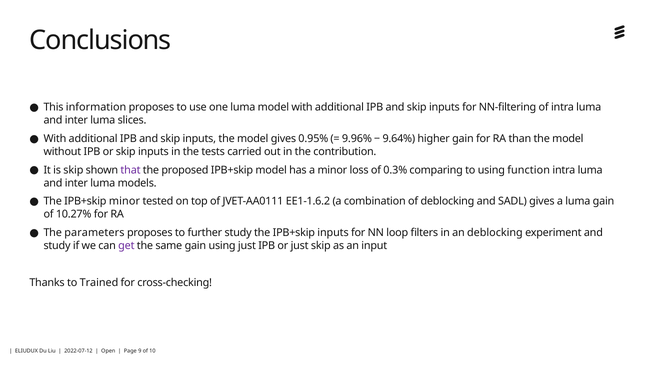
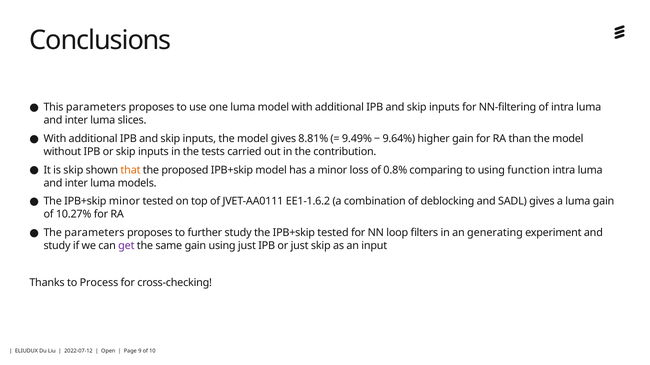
This information: information -> parameters (96, 108)
0.95%: 0.95% -> 8.81% (313, 139)
9.96%: 9.96% -> 9.49% (357, 139)
that colour: purple -> orange (131, 170)
0.3%: 0.3% -> 0.8% (395, 170)
IPB+skip inputs: inputs -> tested (333, 233)
an deblocking: deblocking -> generating (495, 233)
Trained: Trained -> Process (99, 283)
